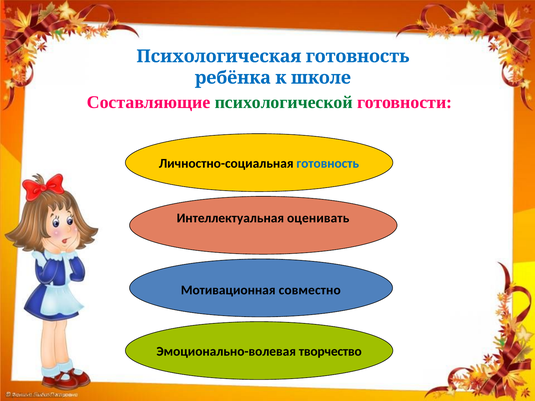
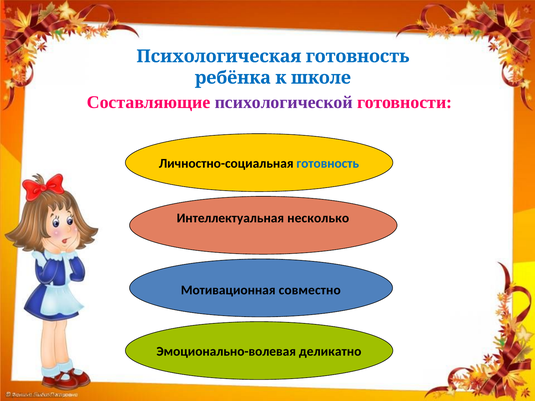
психологической colour: green -> purple (284, 102)
оценивать: оценивать -> несколько (318, 218)
творчество: творчество -> деликатно (330, 352)
